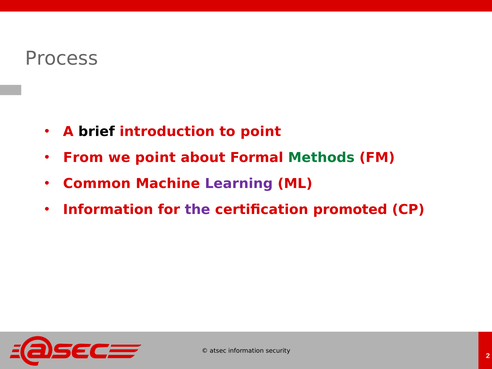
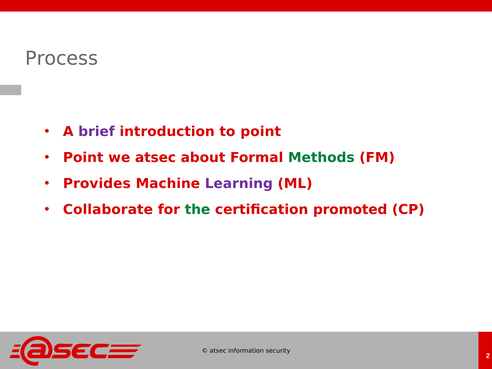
brief colour: black -> purple (97, 132)
From: From -> Point (83, 158)
we point: point -> atsec (156, 158)
Common: Common -> Provides (97, 184)
Information: Information -> Collaborate (108, 210)
the colour: purple -> green (198, 210)
